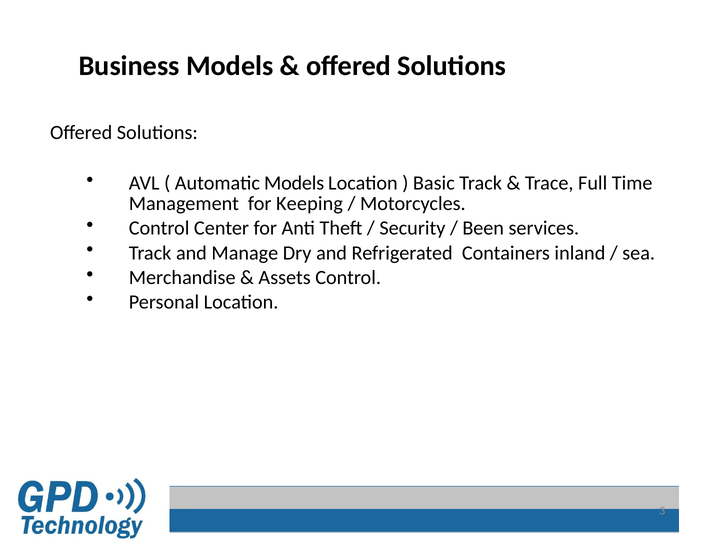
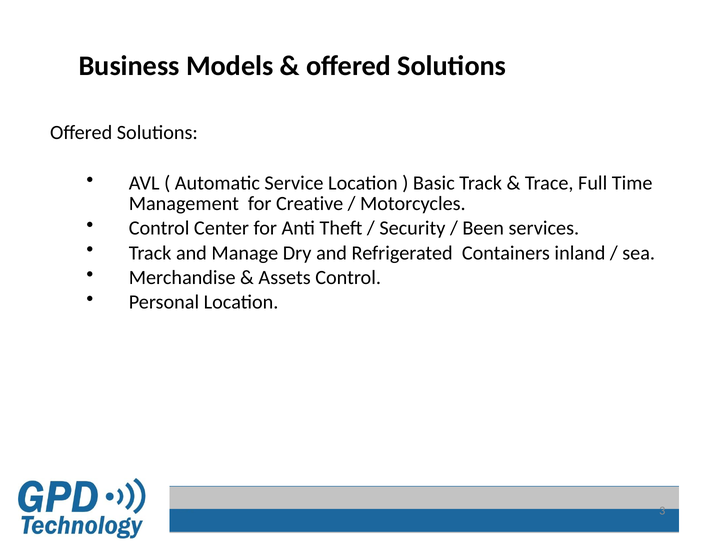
Automatic Models: Models -> Service (294, 183)
Keeping: Keeping -> Creative (310, 204)
